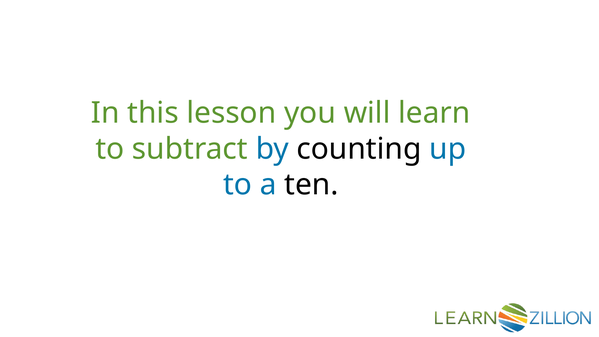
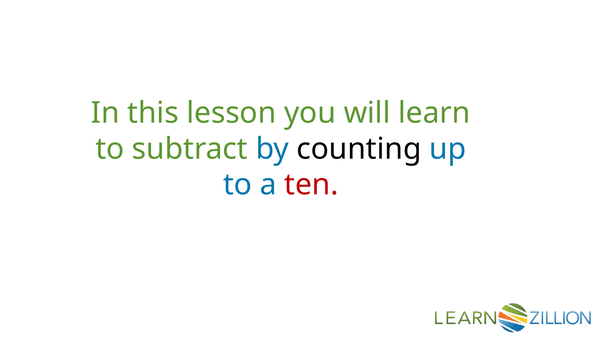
ten colour: black -> red (311, 185)
